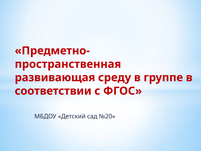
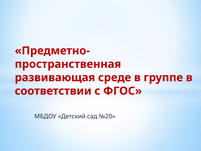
среду: среду -> среде (115, 77)
